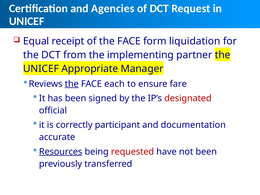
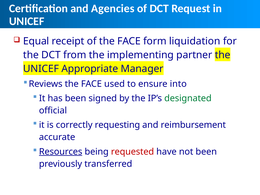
the underline: present -> none (72, 84)
each: each -> used (114, 84)
fare: fare -> into (178, 84)
designated colour: red -> green (188, 98)
participant: participant -> requesting (117, 125)
documentation: documentation -> reimbursement (193, 125)
